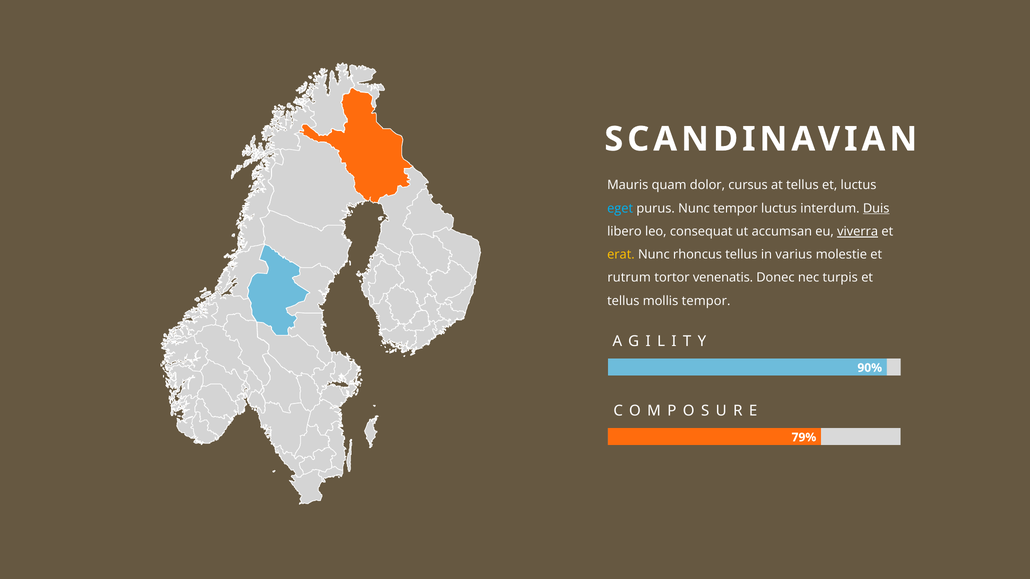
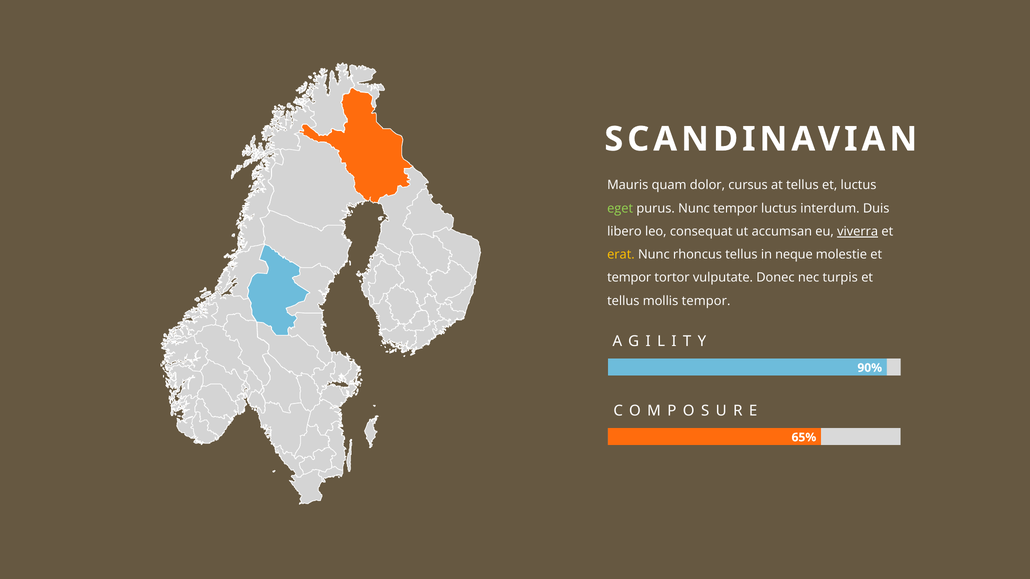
eget colour: light blue -> light green (620, 208)
Duis underline: present -> none (876, 208)
varius: varius -> neque (794, 255)
rutrum: rutrum -> tempor (629, 278)
venenatis: venenatis -> vulputate (723, 278)
79%: 79% -> 65% (804, 438)
